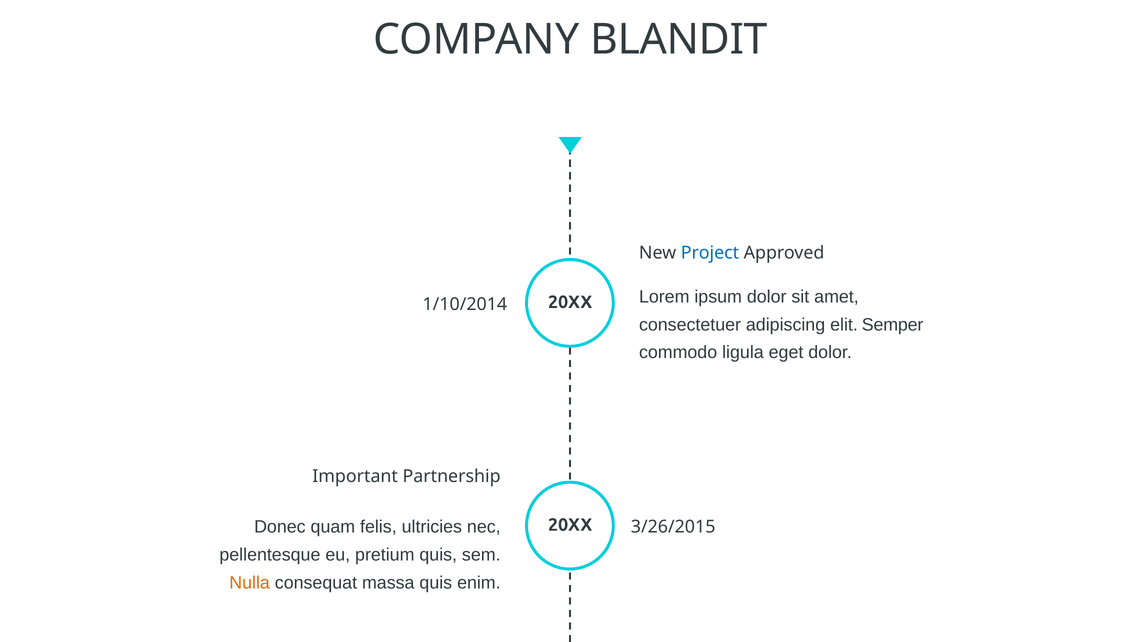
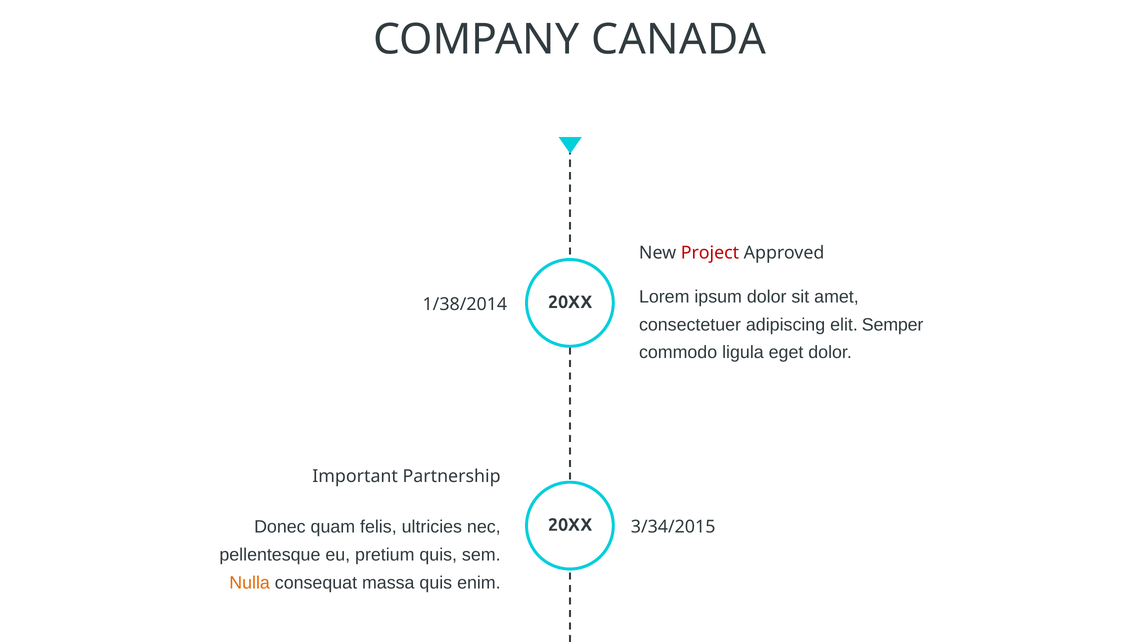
BLANDIT: BLANDIT -> CANADA (679, 39)
Project colour: blue -> red (710, 253)
1/10/2014: 1/10/2014 -> 1/38/2014 (465, 304)
3/26/2015: 3/26/2015 -> 3/34/2015 (673, 527)
